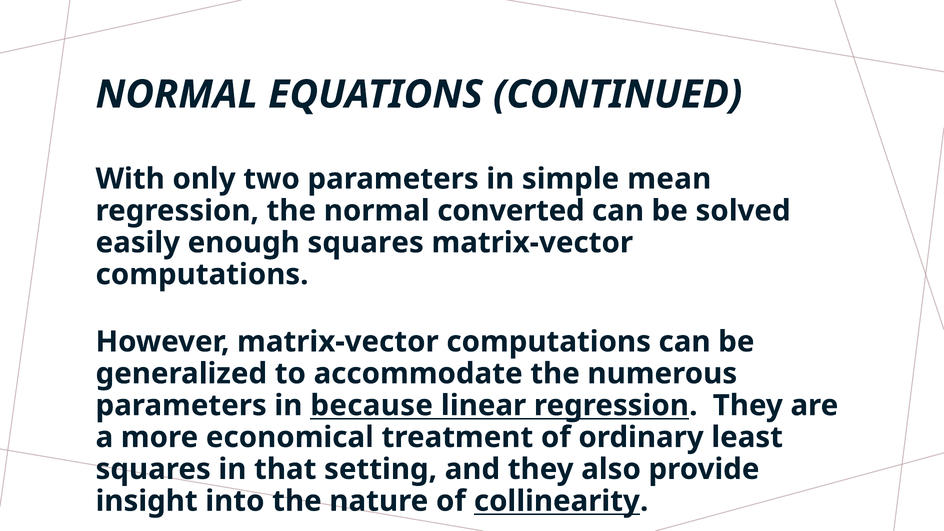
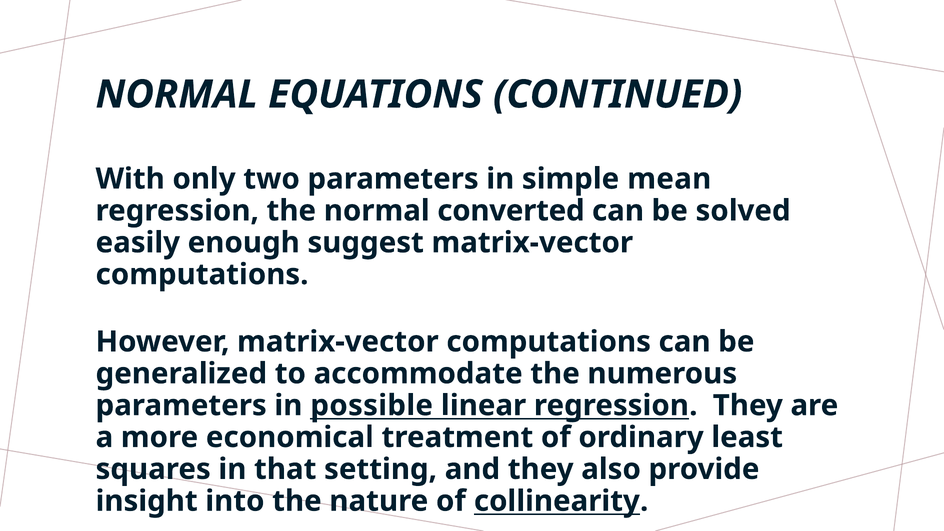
enough squares: squares -> suggest (366, 243)
because: because -> possible (372, 405)
